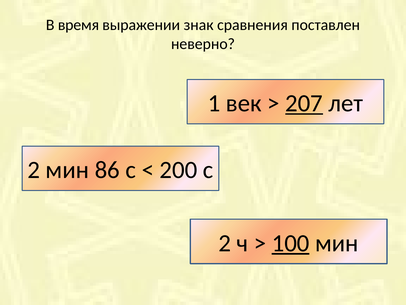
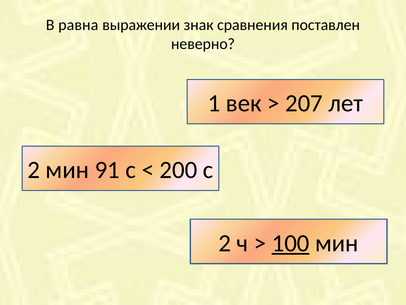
время: время -> равна (78, 25)
207 underline: present -> none (304, 103)
86: 86 -> 91 (107, 170)
